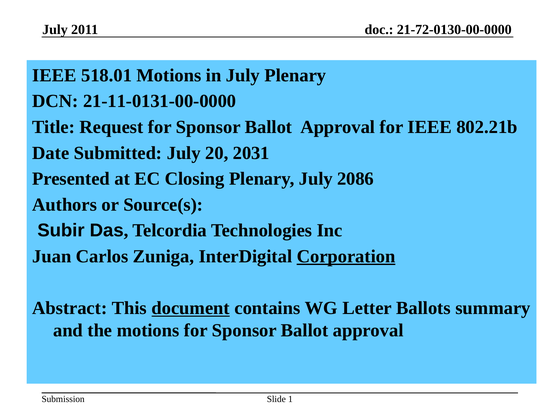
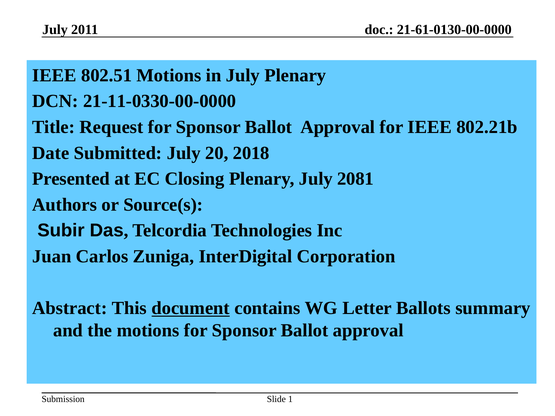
21-72-0130-00-0000: 21-72-0130-00-0000 -> 21-61-0130-00-0000 (454, 30)
518.01: 518.01 -> 802.51 (107, 75)
21-11-0131-00-0000: 21-11-0131-00-0000 -> 21-11-0330-00-0000 (160, 101)
2031: 2031 -> 2018 (251, 153)
2086: 2086 -> 2081 (355, 179)
Corporation underline: present -> none (346, 257)
